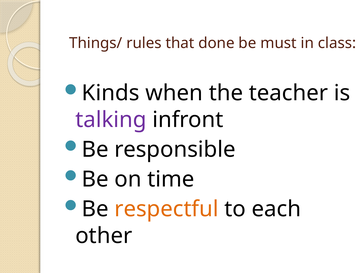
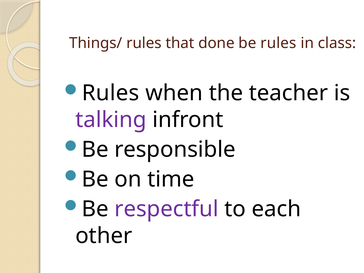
be must: must -> rules (278, 43)
Kinds: Kinds -> Rules (111, 93)
respectful colour: orange -> purple (167, 209)
